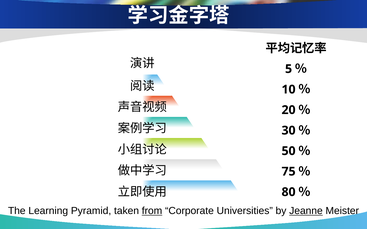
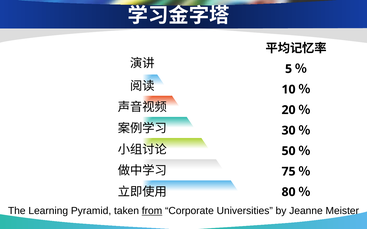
Jeanne underline: present -> none (306, 211)
